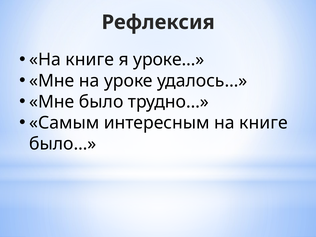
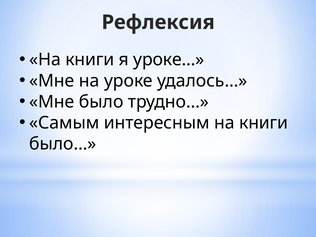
книге: книге -> книги (90, 60)
интересным на книге: книге -> книги (264, 123)
